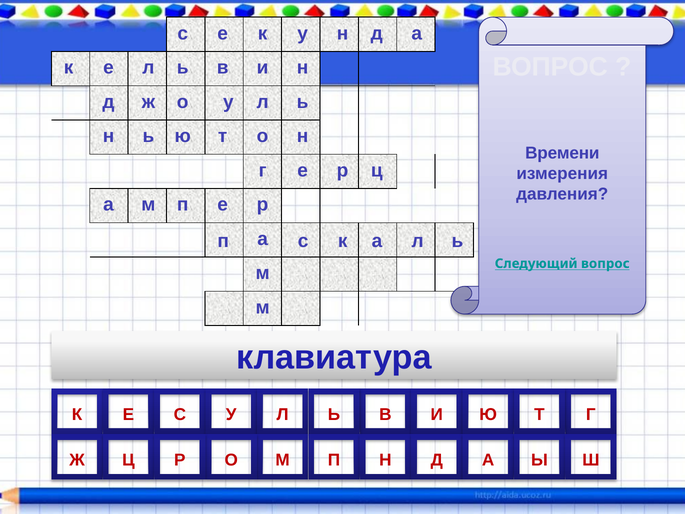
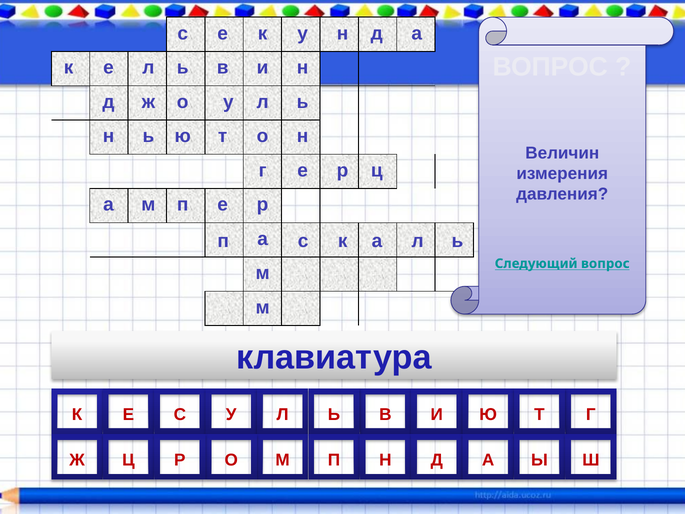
Времени: Времени -> Величин (562, 153)
